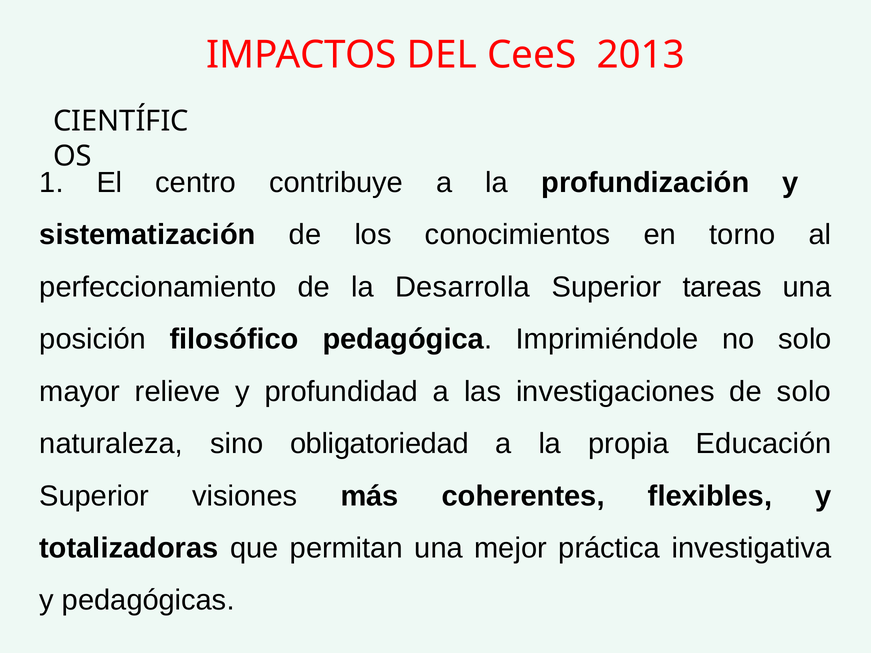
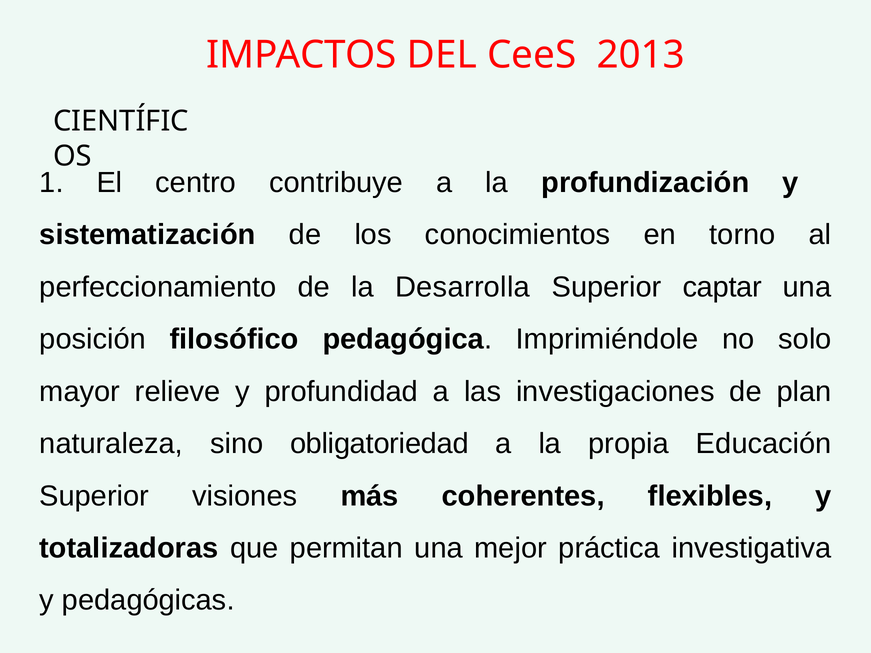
tareas: tareas -> captar (722, 287)
de solo: solo -> plan (804, 392)
